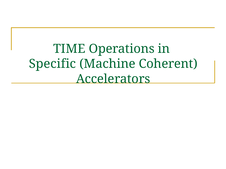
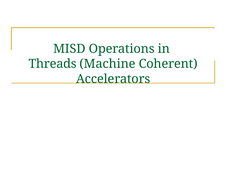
TIME: TIME -> MISD (69, 49)
Specific: Specific -> Threads (53, 64)
